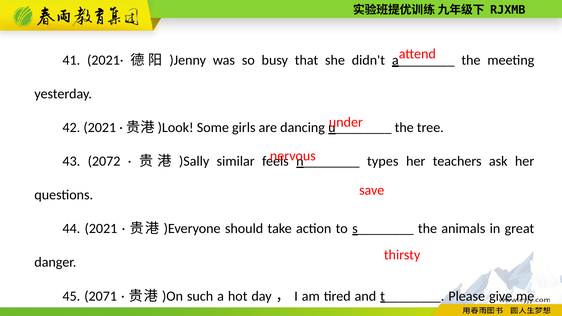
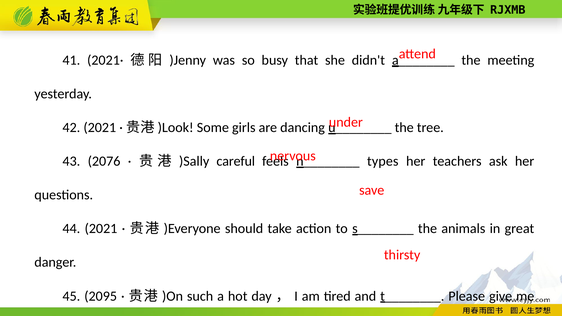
2072: 2072 -> 2076 (104, 161)
similar: similar -> careful (236, 161)
2071: 2071 -> 2095 (101, 296)
